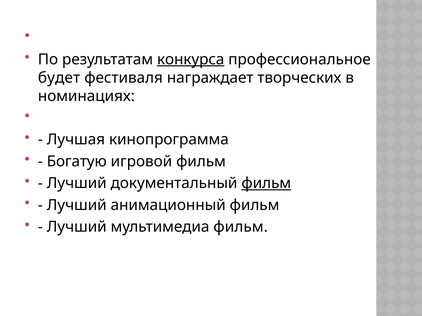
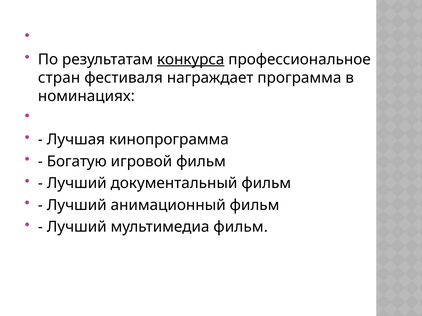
будет: будет -> стран (59, 78)
творческих: творческих -> программа (299, 78)
фильм underline: present -> none (266, 184)
